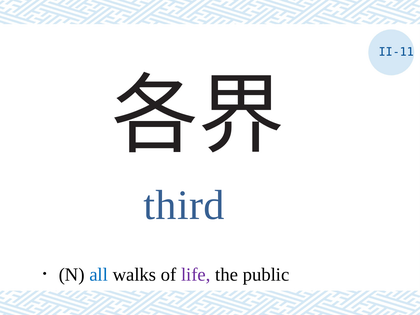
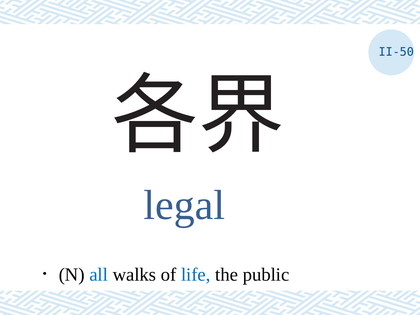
II-11: II-11 -> II-50 (396, 52)
third: third -> legal (184, 205)
life colour: purple -> blue (196, 275)
